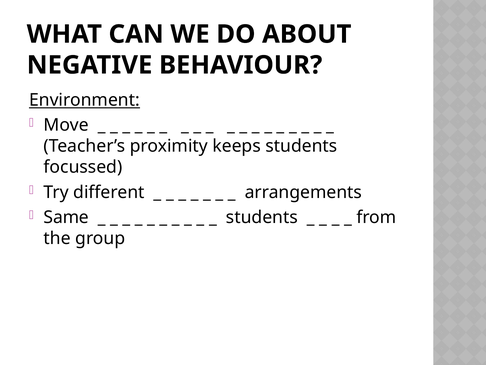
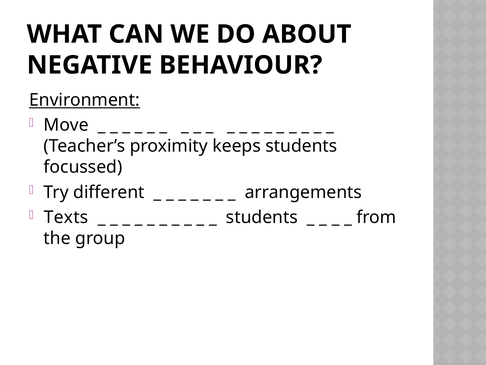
Same: Same -> Texts (66, 217)
